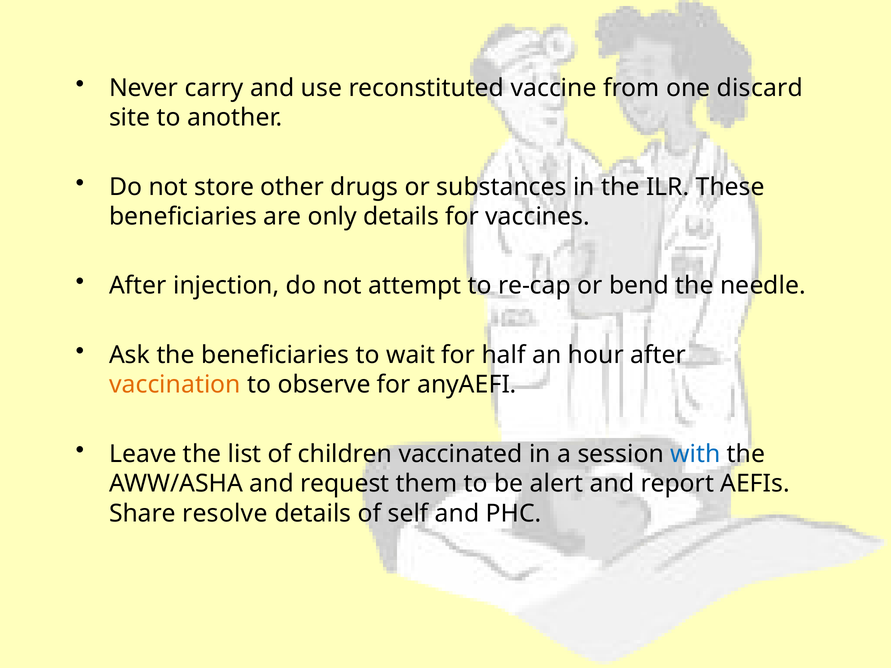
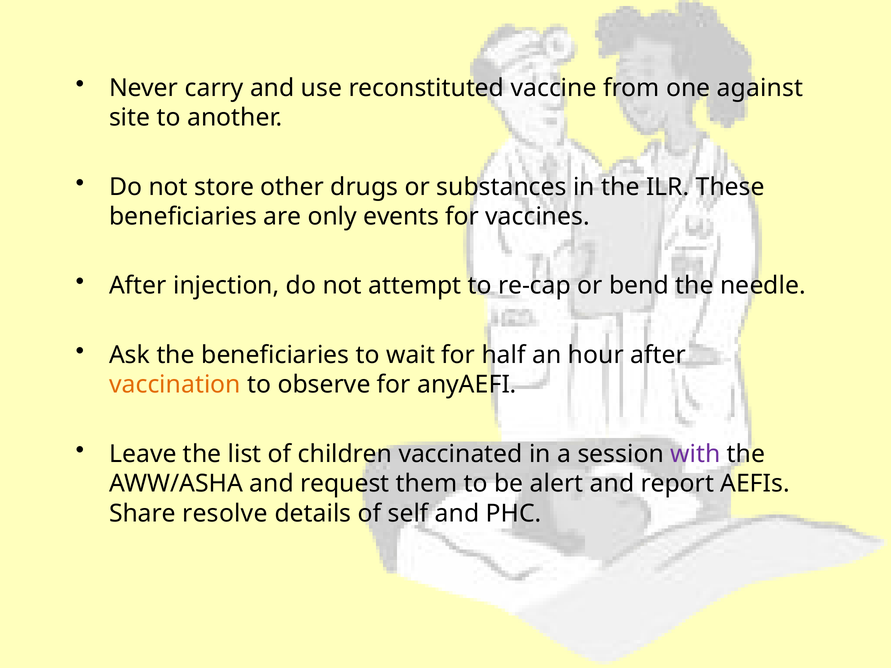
discard: discard -> against (760, 88)
only details: details -> events (401, 217)
with colour: blue -> purple (695, 454)
